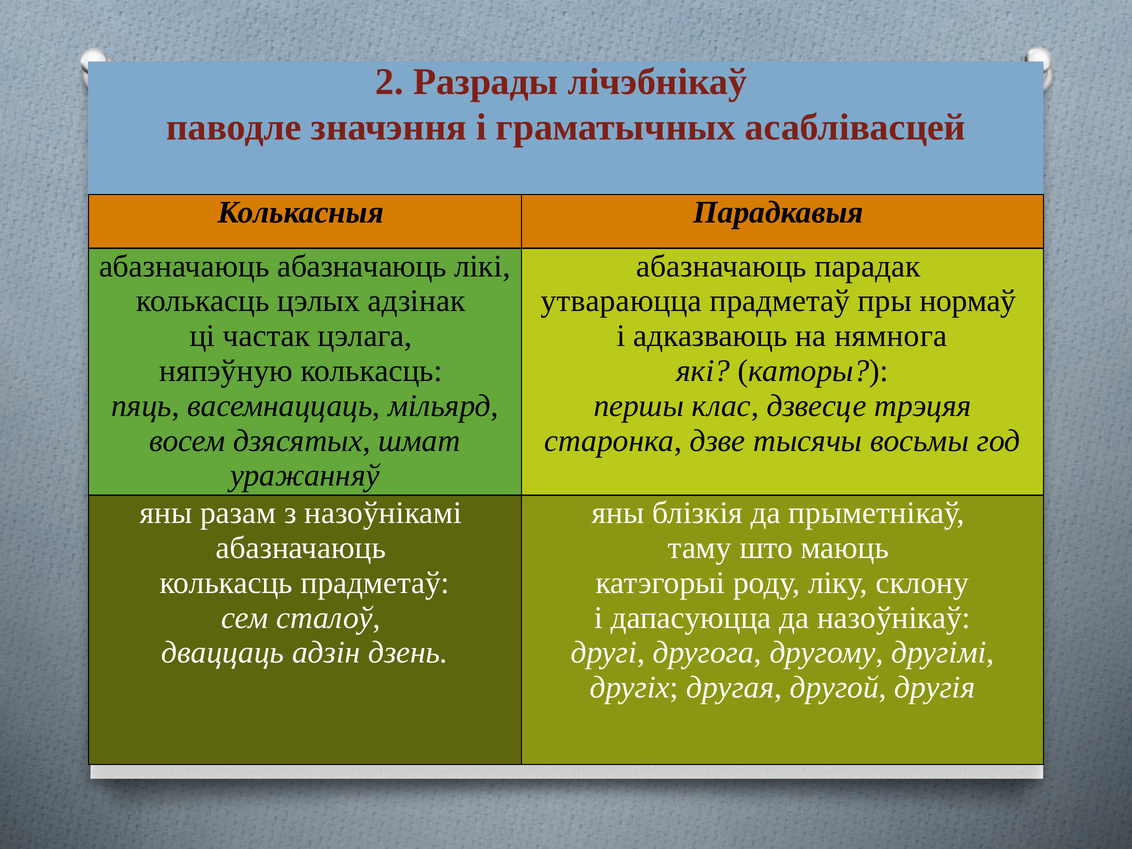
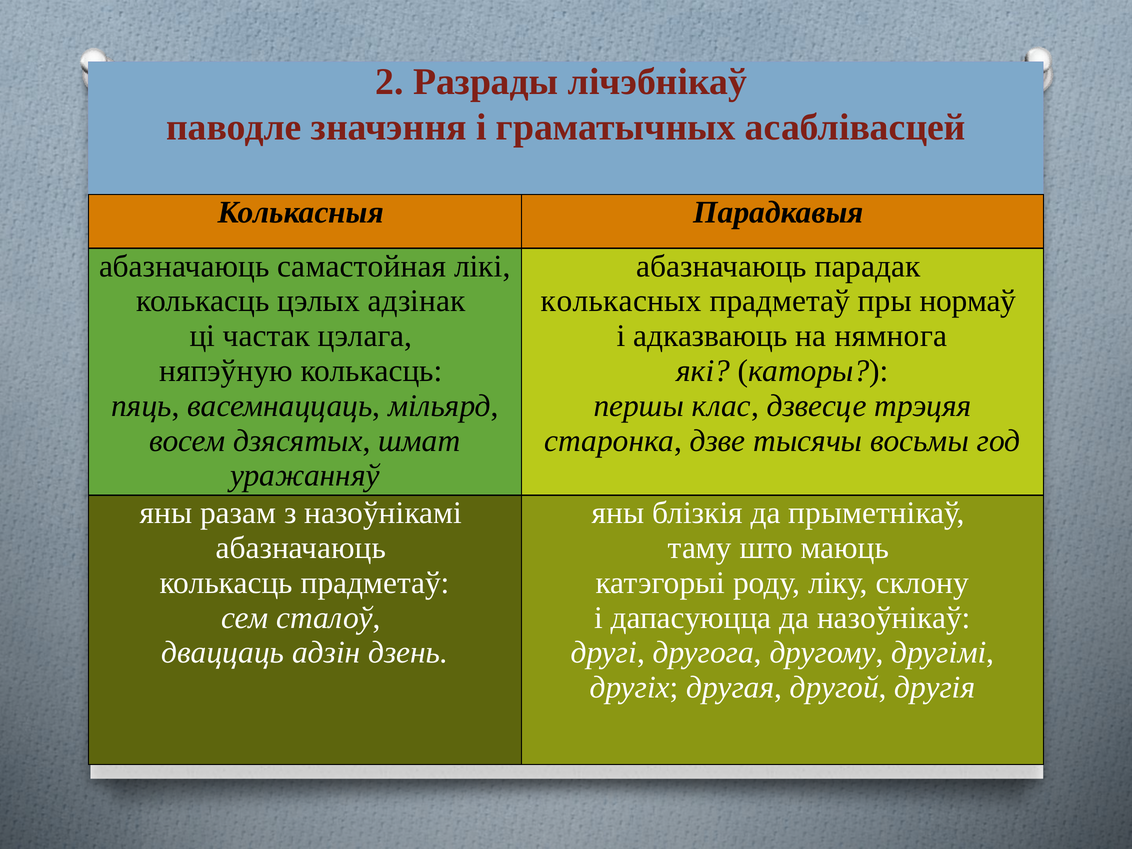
абазначаюць абазначаюць: абазначаюць -> самастойная (362, 266)
утвараюцца: утвараюцца -> колькасных (621, 301)
